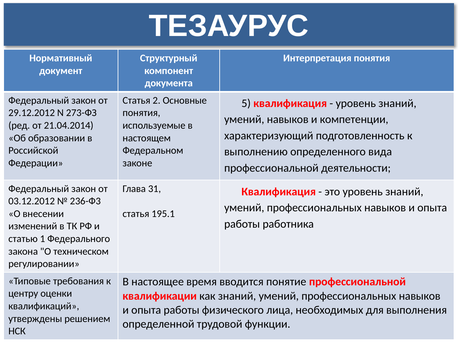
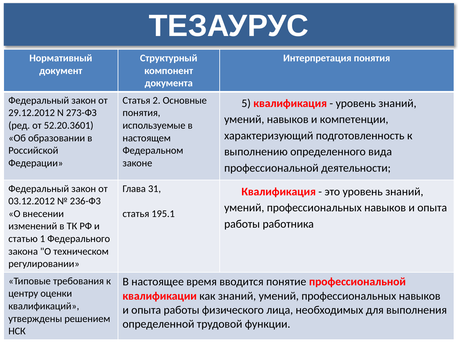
21.04.2014: 21.04.2014 -> 52.20.3601 (69, 125)
